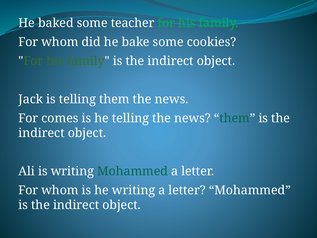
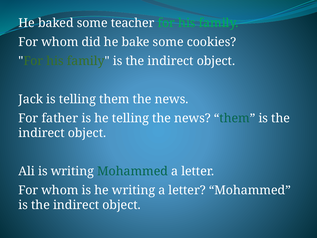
comes: comes -> father (60, 118)
